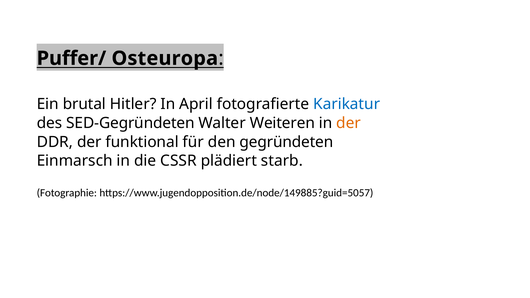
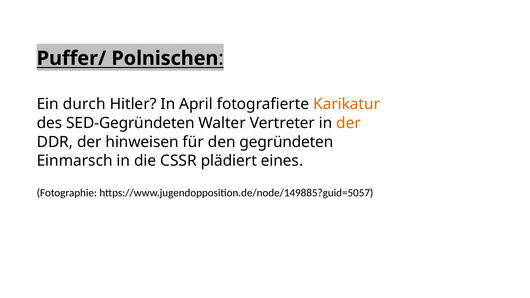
Osteuropa: Osteuropa -> Polnischen (165, 58)
brutal: brutal -> durch (84, 104)
Karikatur colour: blue -> orange (347, 104)
Weiteren: Weiteren -> Vertreter (282, 123)
funktional: funktional -> hinweisen (142, 142)
starb: starb -> eines (282, 161)
